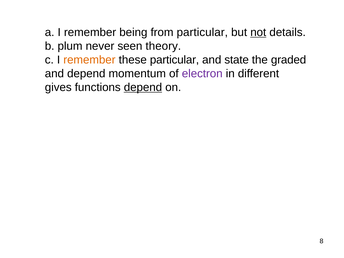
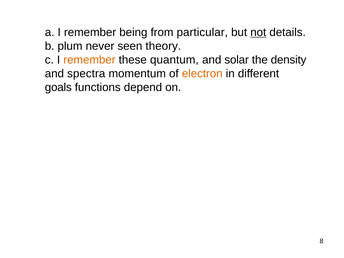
these particular: particular -> quantum (174, 60)
state: state -> solar (237, 60)
graded: graded -> density (289, 60)
and depend: depend -> spectra (86, 74)
electron colour: purple -> orange (202, 74)
gives: gives -> goals (58, 87)
depend underline: present -> none (143, 87)
